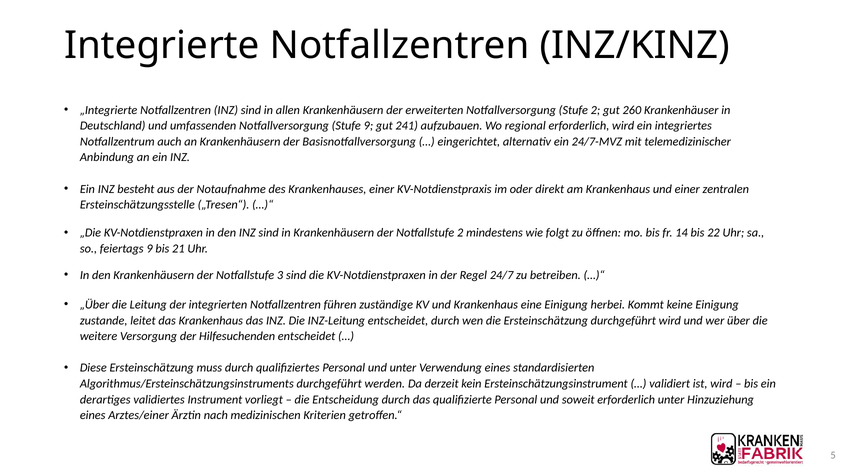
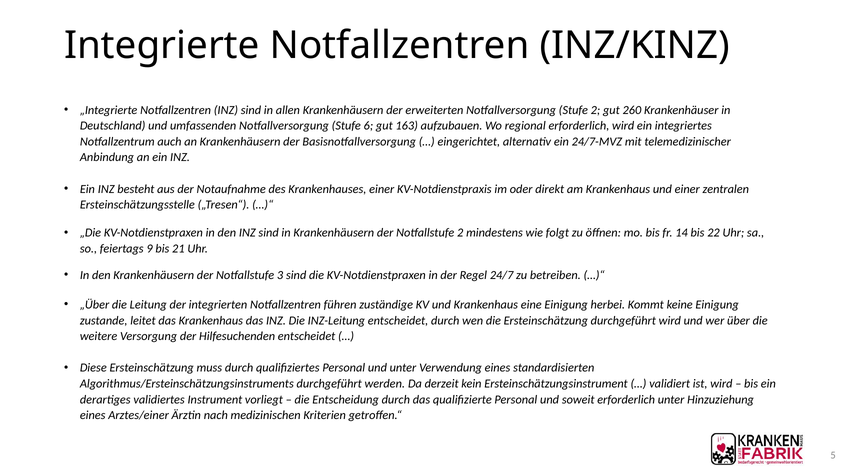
Stufe 9: 9 -> 6 (368, 126)
241: 241 -> 163 (407, 126)
